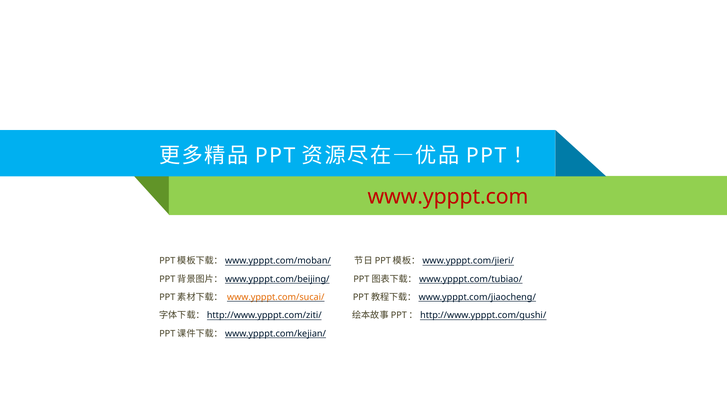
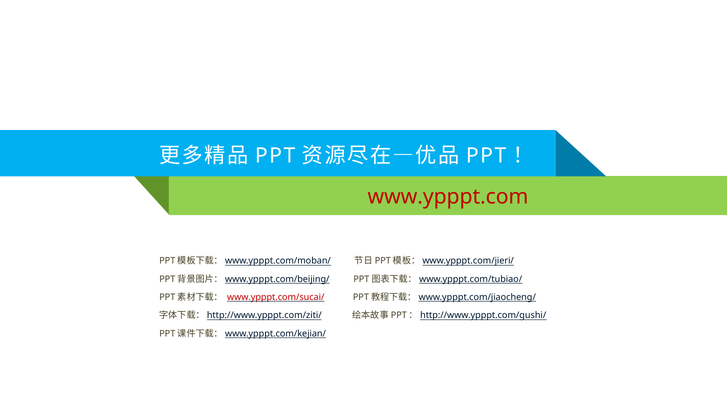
www.ypppt.com/sucai/ colour: orange -> red (276, 297)
